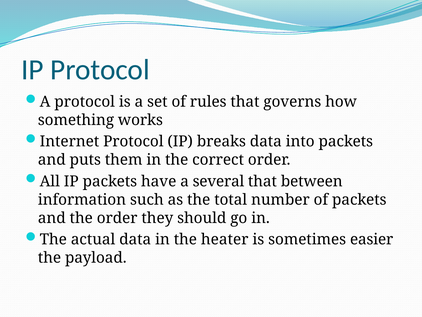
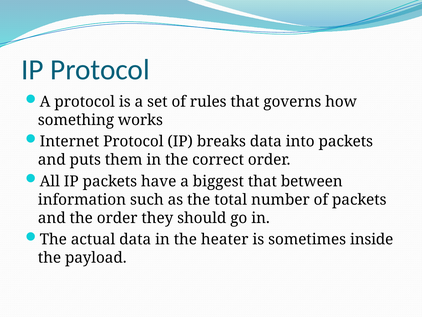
several: several -> biggest (218, 181)
easier: easier -> inside (372, 239)
